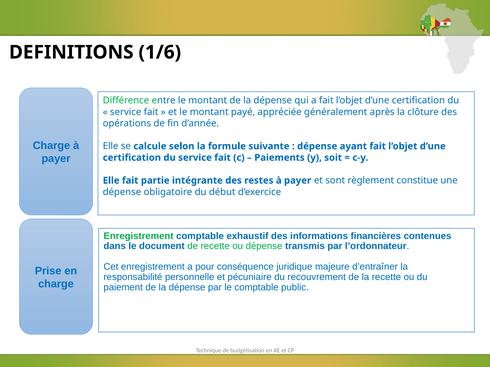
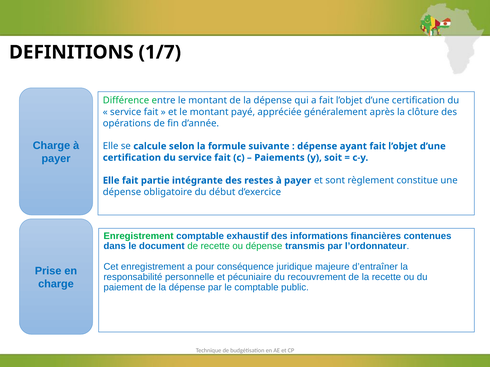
1/6: 1/6 -> 1/7 (160, 52)
